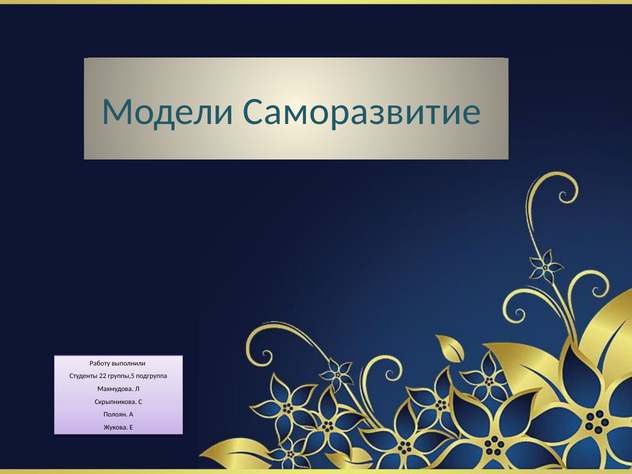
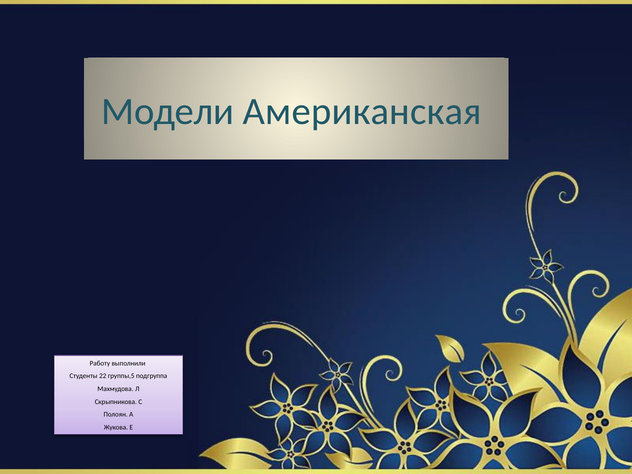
Саморазвитие: Саморазвитие -> Американская (362, 111)
